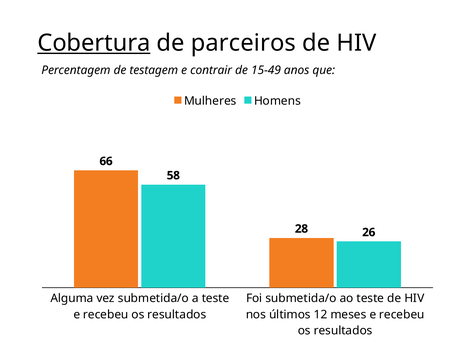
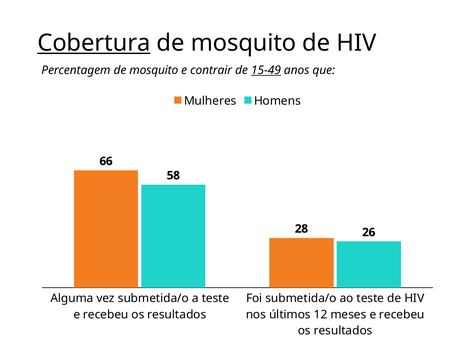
parceiros: parceiros -> mosquito (244, 43)
Percentagem de testagem: testagem -> mosquito (154, 70)
15-49 underline: none -> present (266, 70)
